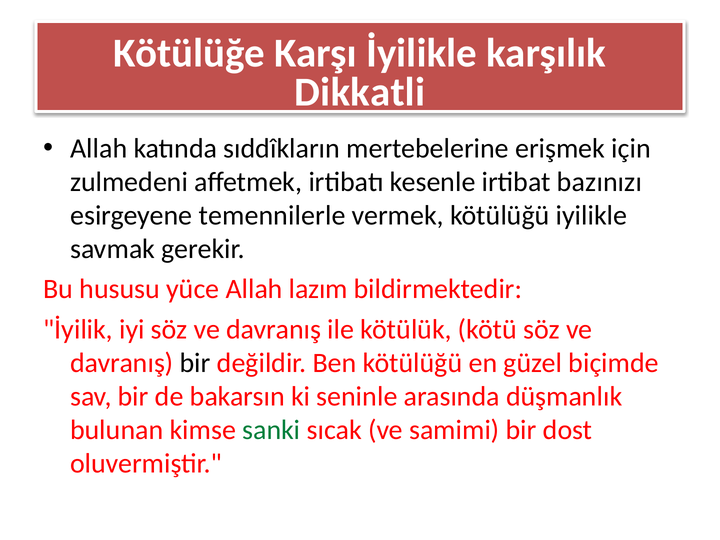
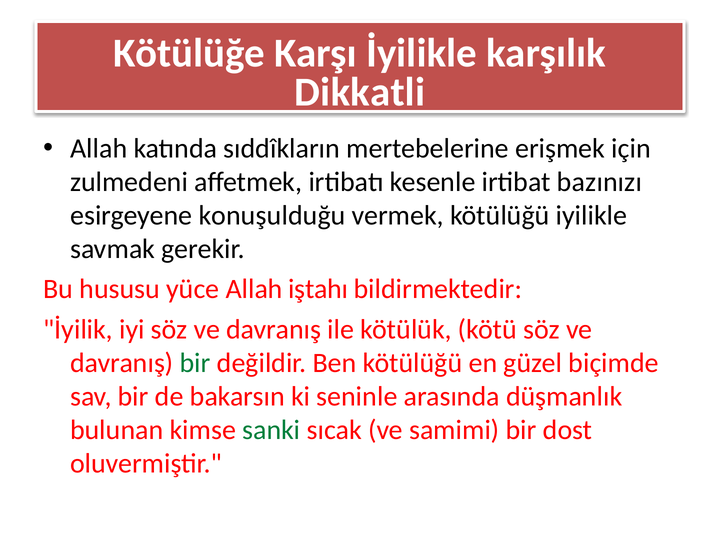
temennilerle: temennilerle -> konuşulduğu (272, 216)
lazım: lazım -> iştahı (318, 289)
bir colour: black -> green (195, 363)
